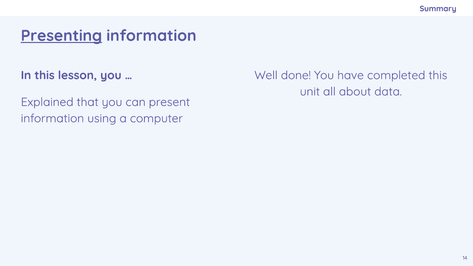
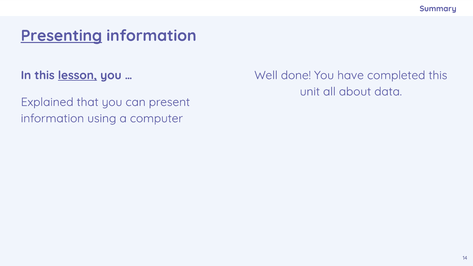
lesson underline: none -> present (77, 75)
